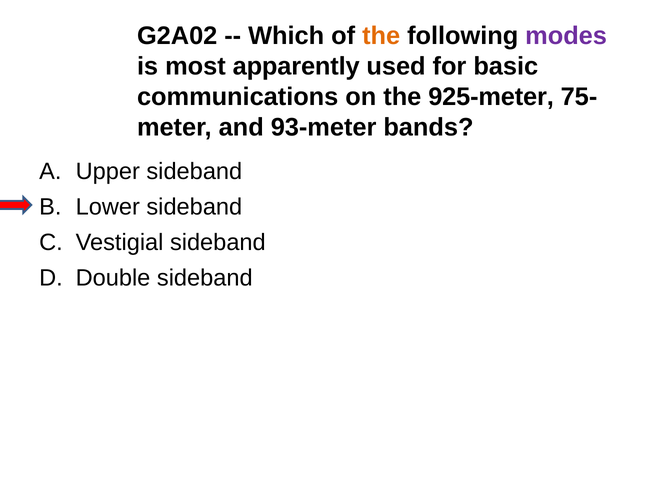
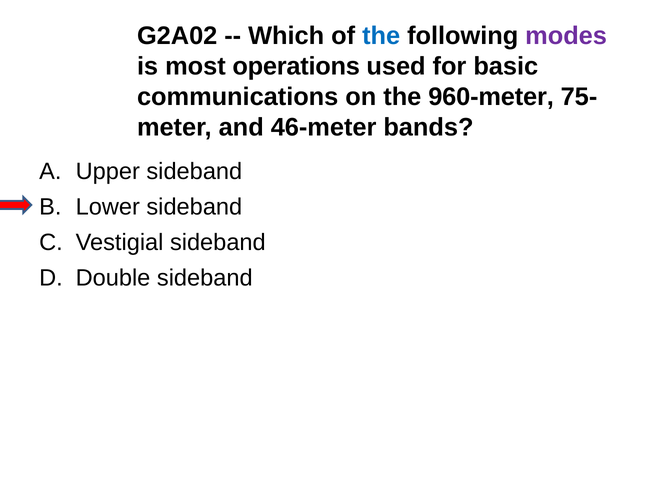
the colour: orange -> blue (381, 36)
apparently: apparently -> operations (296, 66)
925-meter: 925-meter -> 960-meter (491, 97)
93-meter: 93-meter -> 46-meter (324, 127)
